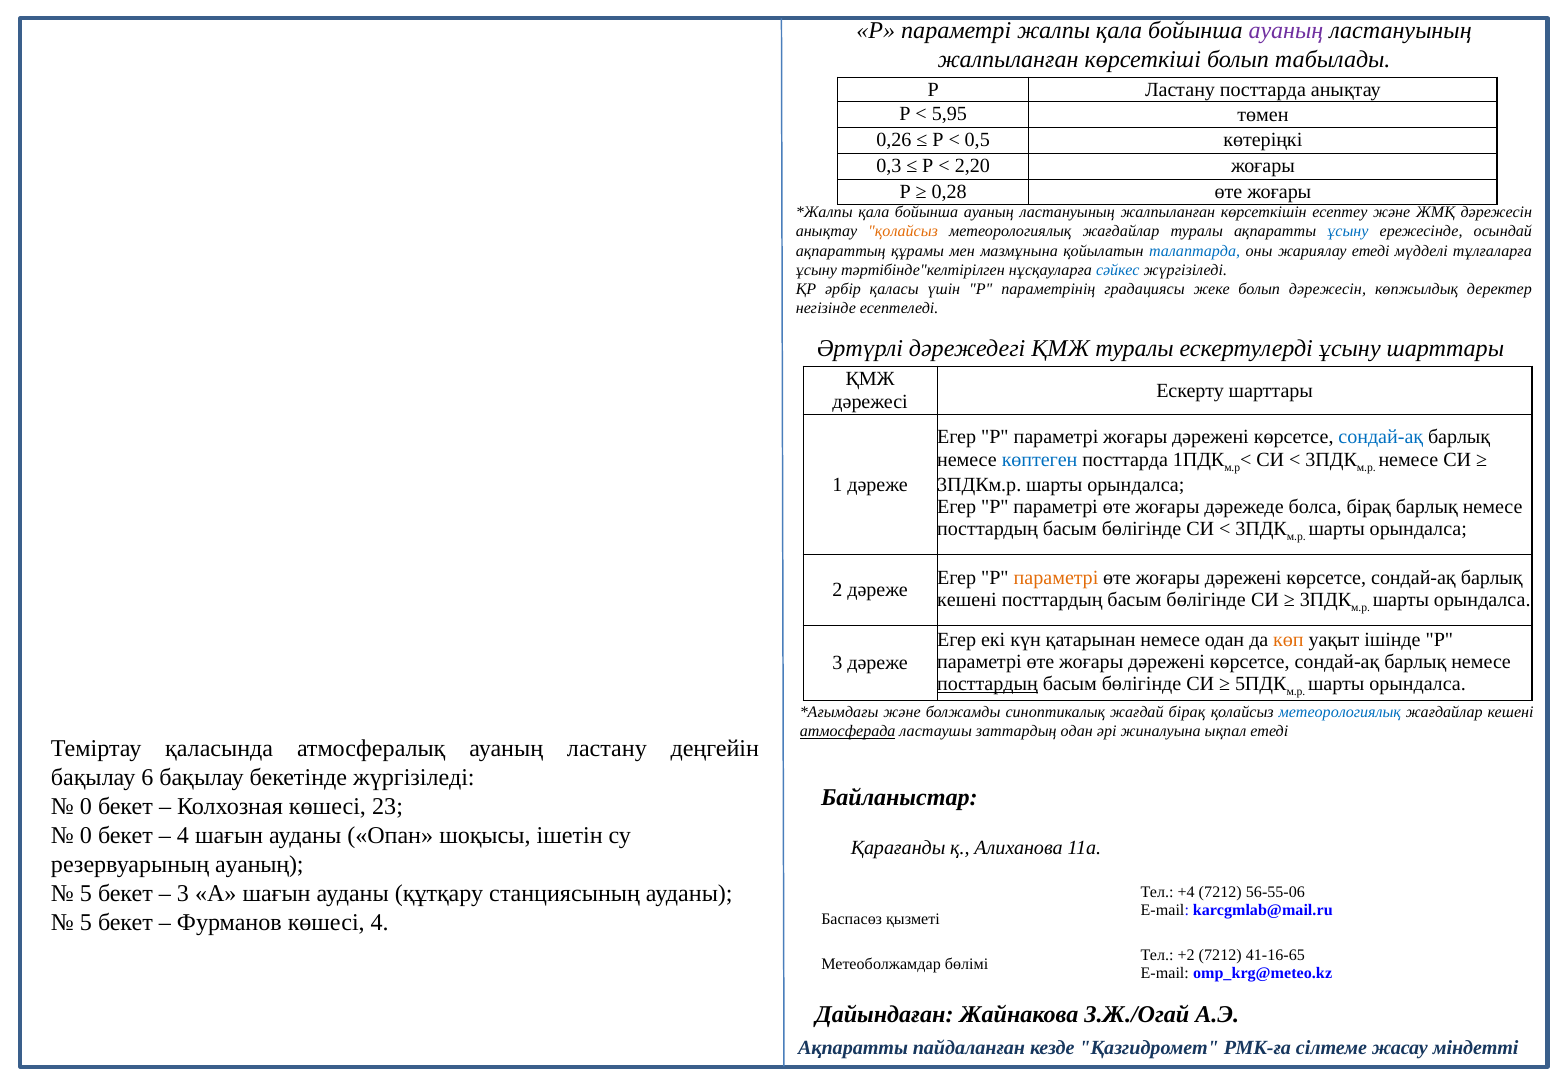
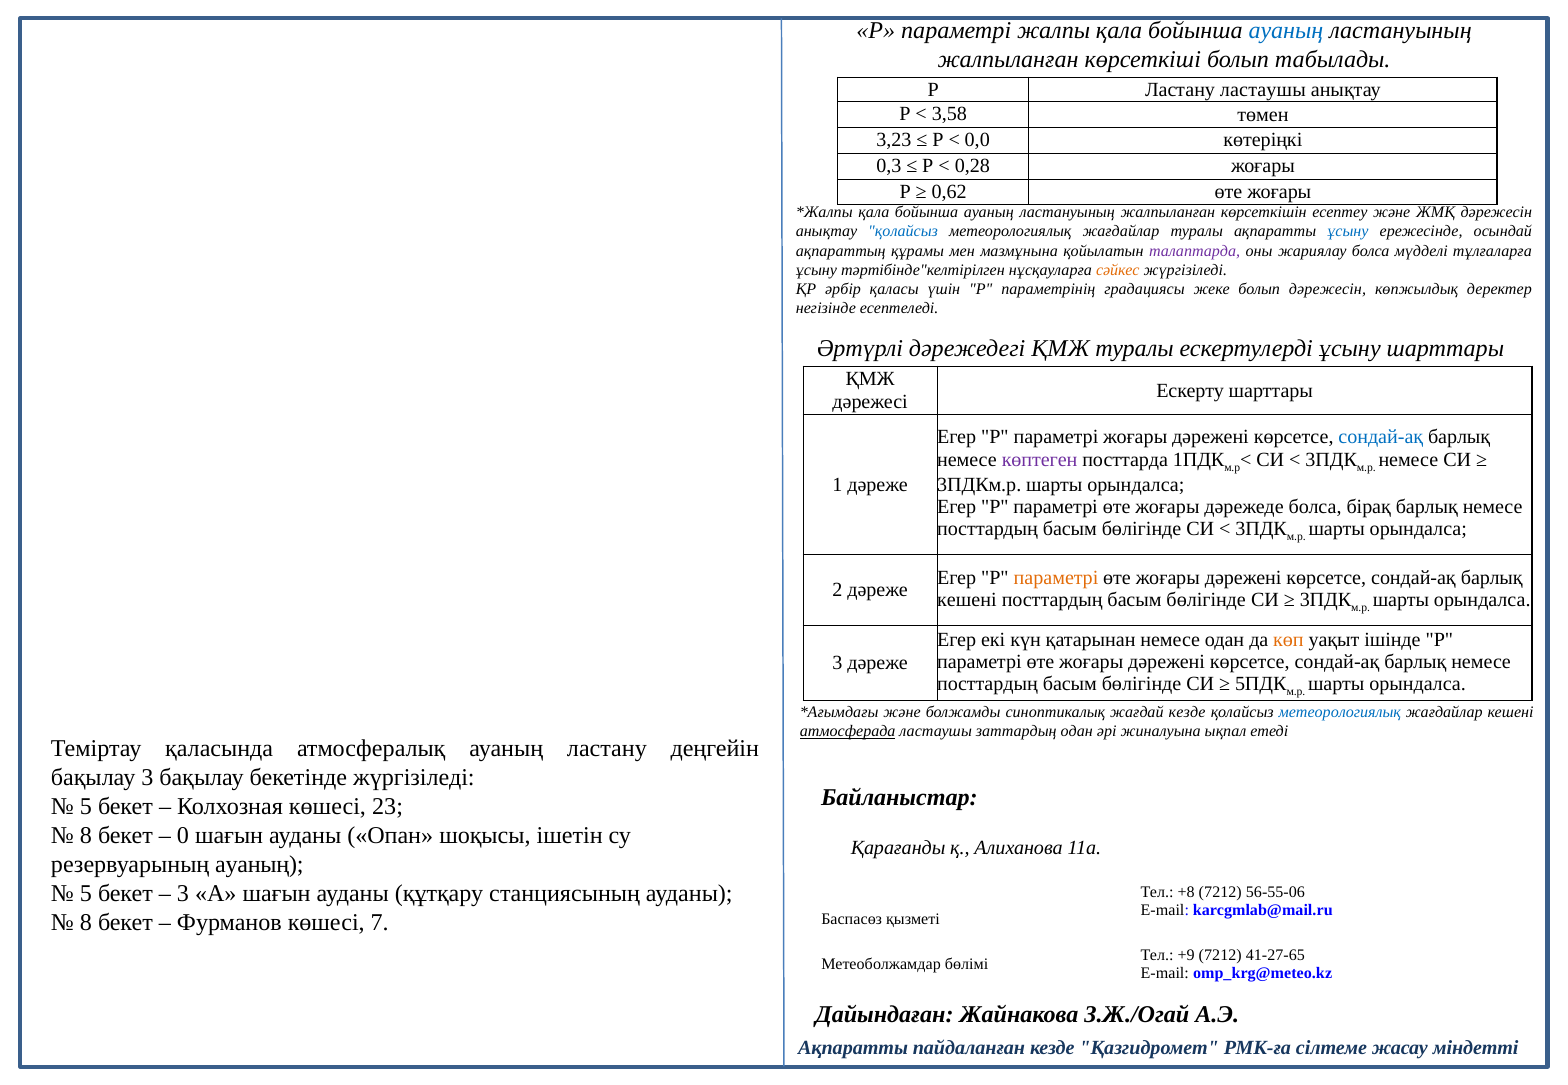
ауаның colour: purple -> blue (1286, 31)
Ластану посттарда: посттарда -> ластаушы (1263, 89)
5,95: 5,95 -> 3,58 (949, 114)
0,26: 0,26 -> 3,23 (894, 140)
0,5: 0,5 -> 0,0 (977, 140)
2,20: 2,20 -> 0,28 (972, 166)
0,28: 0,28 -> 0,62 (949, 192)
қолайсыз colour: orange -> blue (903, 232)
талаптарда colour: blue -> purple (1195, 251)
жариялау етеді: етеді -> болса (1371, 251)
сәйкес colour: blue -> orange (1118, 270)
көптеген colour: blue -> purple (1040, 460)
посттардың underline: present -> none (988, 684)
жағдай бірақ: бірақ -> кезде (1187, 713)
бақылау 6: 6 -> 3 (147, 778)
0: 0 -> 5 (86, 807)
0: 0 -> 8 (86, 836)
4: 4 -> 0 (183, 836)
+4: +4 -> +8 (1186, 893)
5: 5 -> 8 (86, 923)
көшесі 4: 4 -> 7 (380, 923)
+2: +2 -> +9 (1186, 956)
41-16-65: 41-16-65 -> 41-27-65 (1275, 956)
